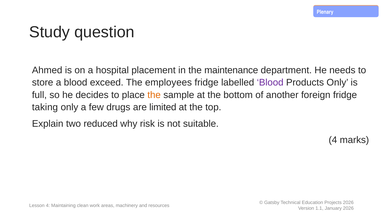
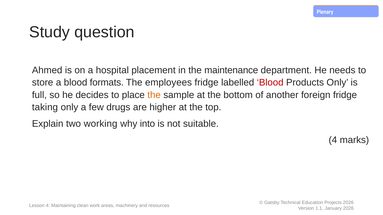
exceed: exceed -> formats (107, 83)
Blood colour: purple -> red (270, 83)
limited: limited -> higher (163, 108)
reduced: reduced -> working (101, 124)
risk: risk -> into (147, 124)
